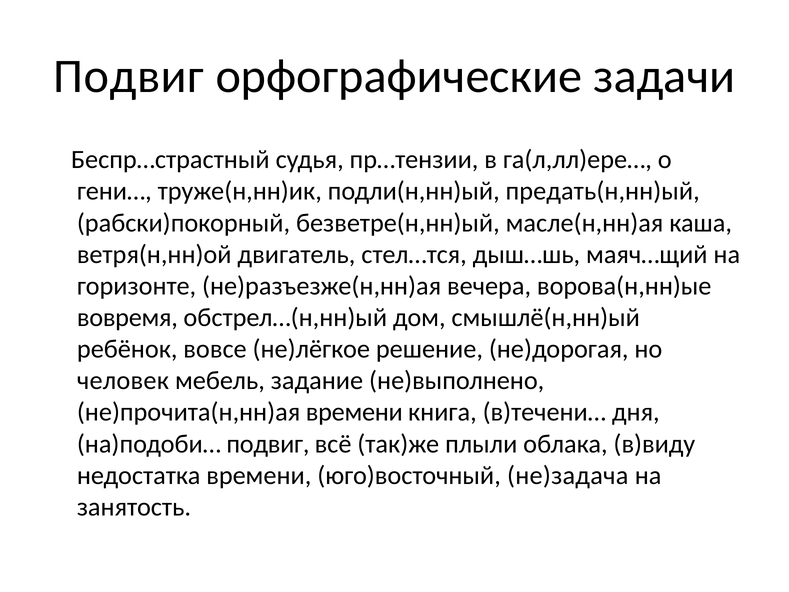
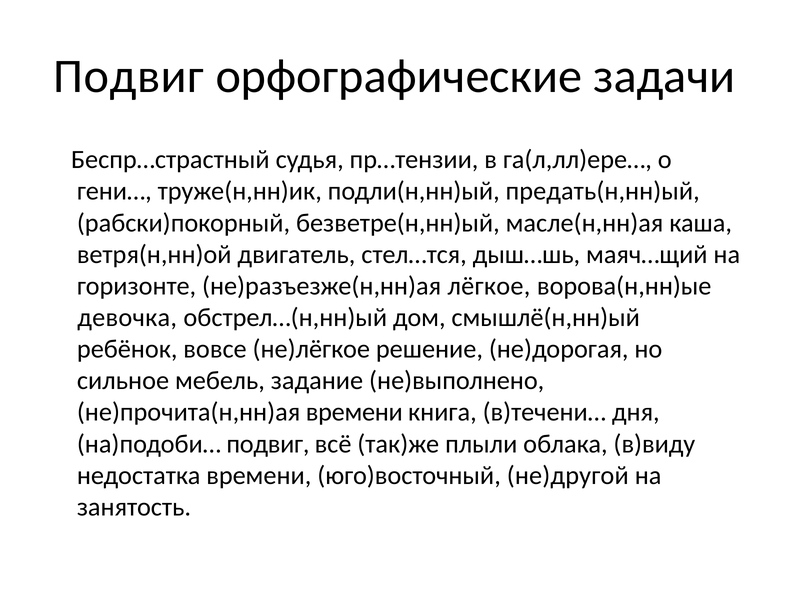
вечера: вечера -> лёгкое (489, 286)
вовремя: вовремя -> девочка (127, 317)
человек: человек -> сильное (123, 381)
не)задача: не)задача -> не)другой (568, 475)
